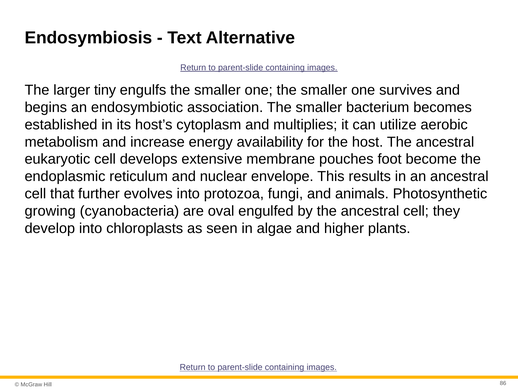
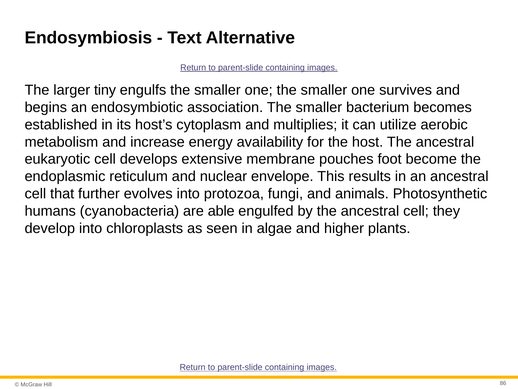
growing: growing -> humans (50, 211)
oval: oval -> able (221, 211)
